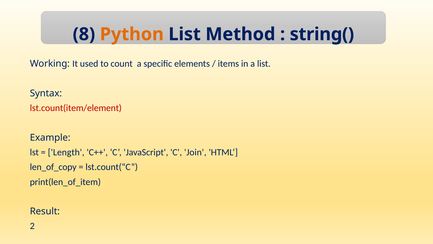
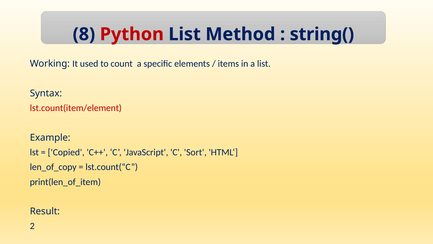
Python colour: orange -> red (132, 34)
Length: Length -> Copied (66, 152)
Join: Join -> Sort (195, 152)
